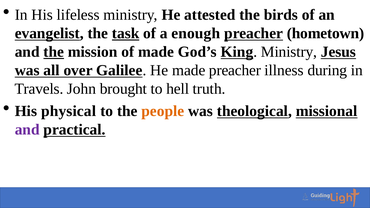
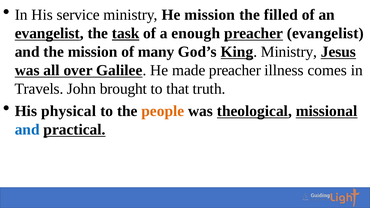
lifeless: lifeless -> service (78, 15)
He attested: attested -> mission (210, 15)
birds: birds -> filled (281, 15)
hometown: hometown -> evangelist (325, 33)
the underline: present -> none (54, 52)
of made: made -> many (156, 52)
during: during -> comes (327, 70)
hell: hell -> that (178, 89)
and colour: purple -> blue (27, 130)
